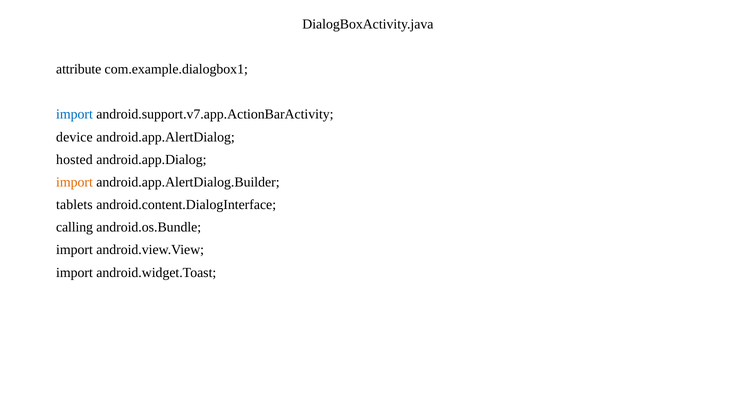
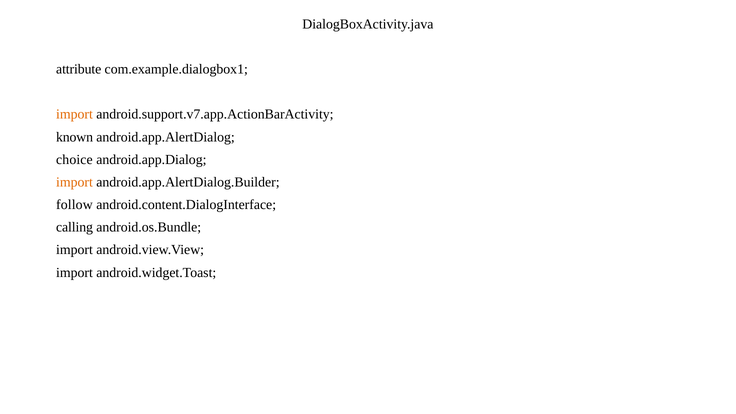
import colour: blue -> orange (74, 114)
device: device -> known (75, 137)
hosted: hosted -> choice (74, 160)
tablets: tablets -> follow (74, 205)
